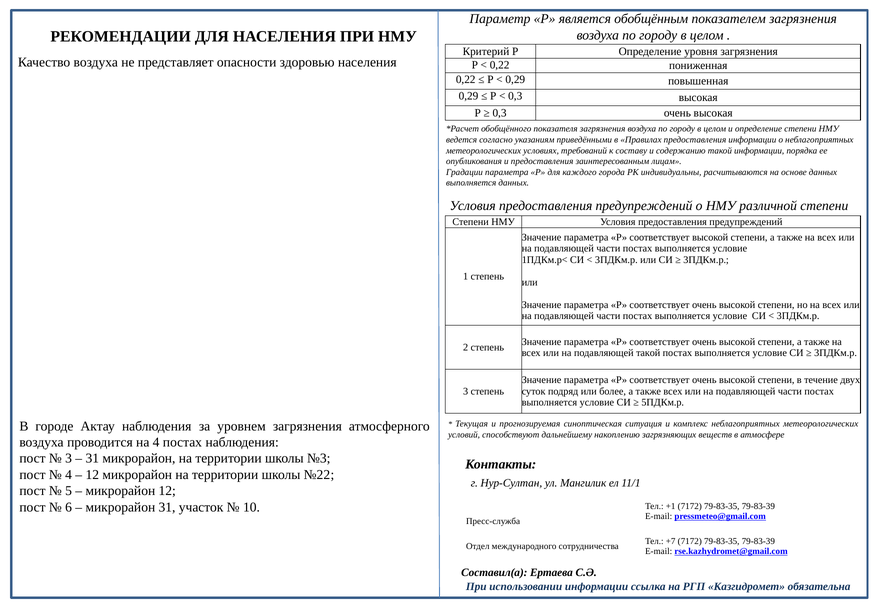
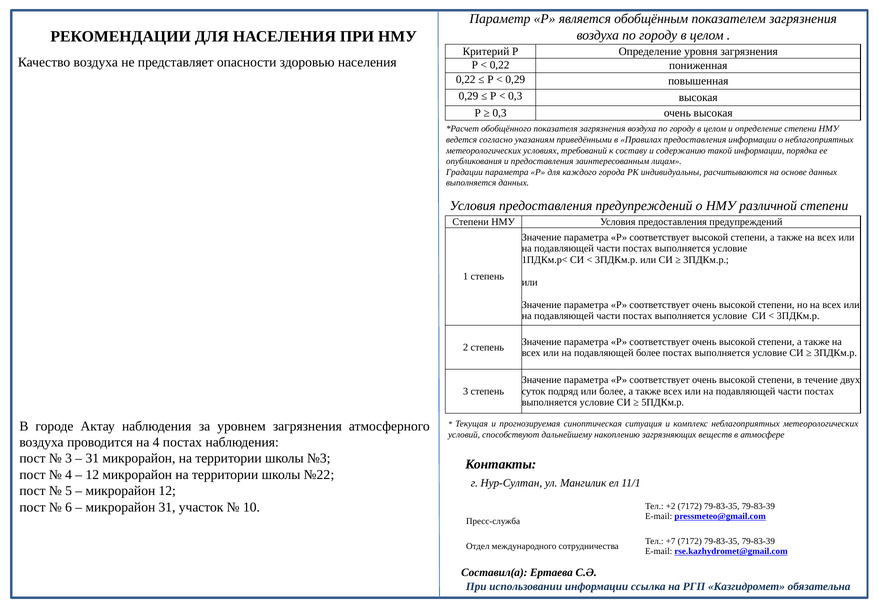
подавляющей такой: такой -> более (648, 353)
+1: +1 -> +2 (671, 507)
